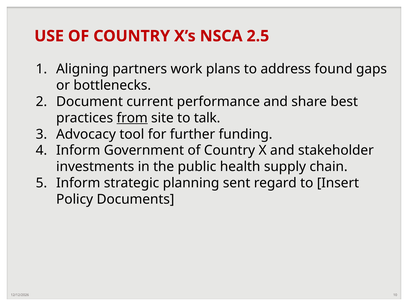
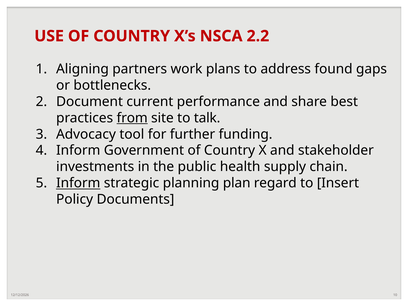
2.5: 2.5 -> 2.2 (258, 36)
Inform underline: none -> present (78, 183)
sent: sent -> plan (237, 183)
